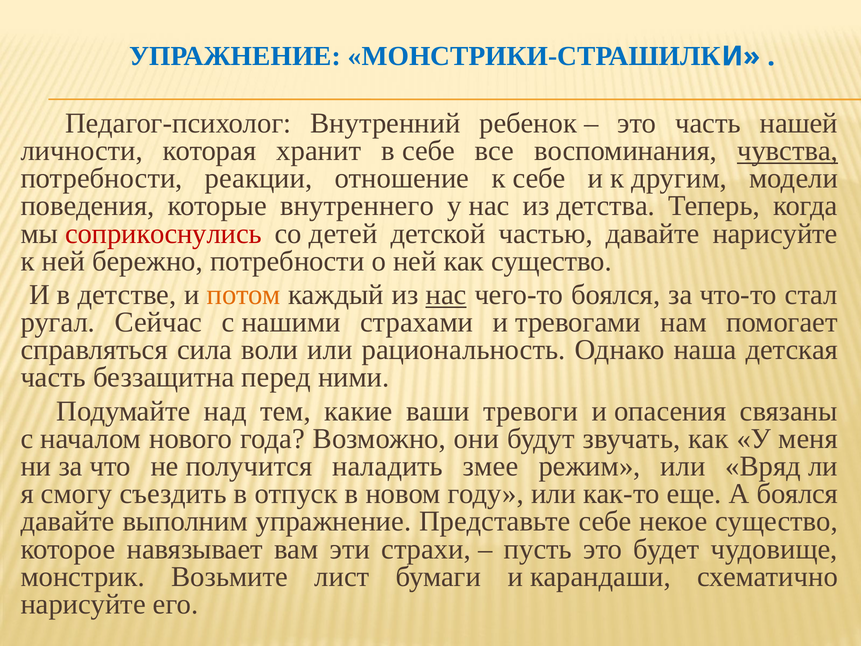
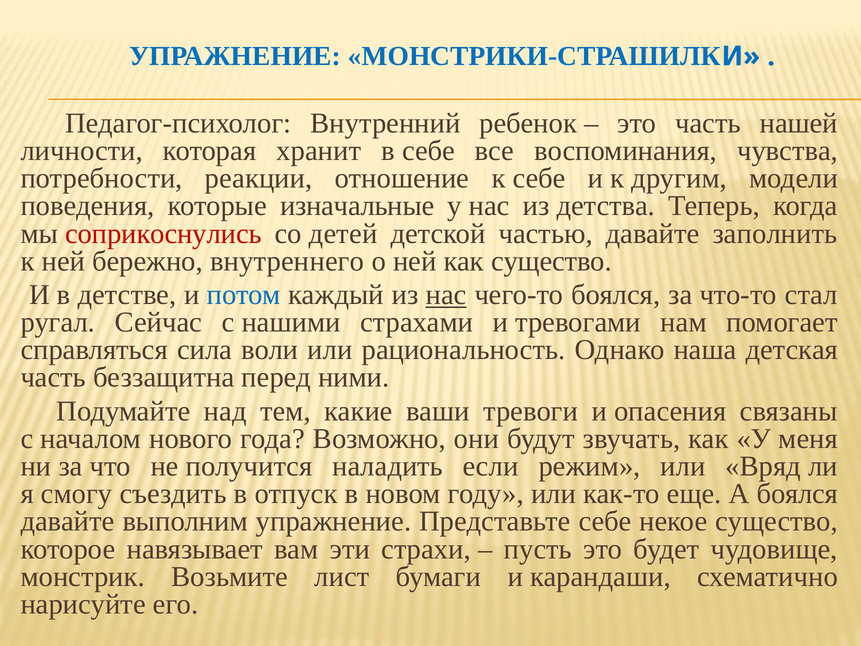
чувства underline: present -> none (788, 151)
внутреннего: внутреннего -> изначальные (357, 206)
давайте нарисуйте: нарисуйте -> заполнить (775, 233)
бережно потребности: потребности -> внутреннего (287, 261)
потом colour: orange -> blue (244, 295)
змее: змее -> если (491, 466)
